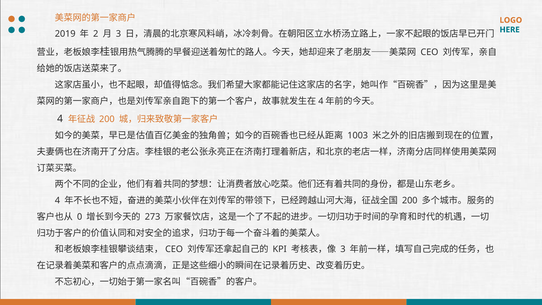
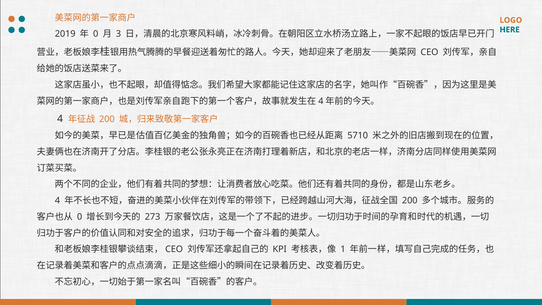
2: 2 -> 0 (96, 34)
1003: 1003 -> 5710 (358, 136)
3: 3 -> 1 (343, 249)
